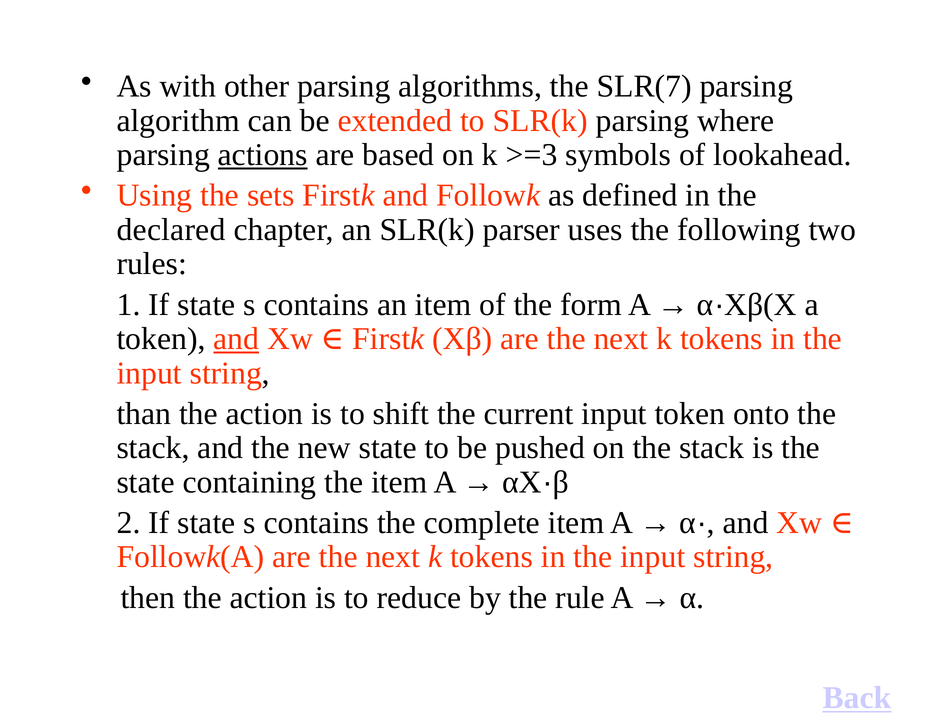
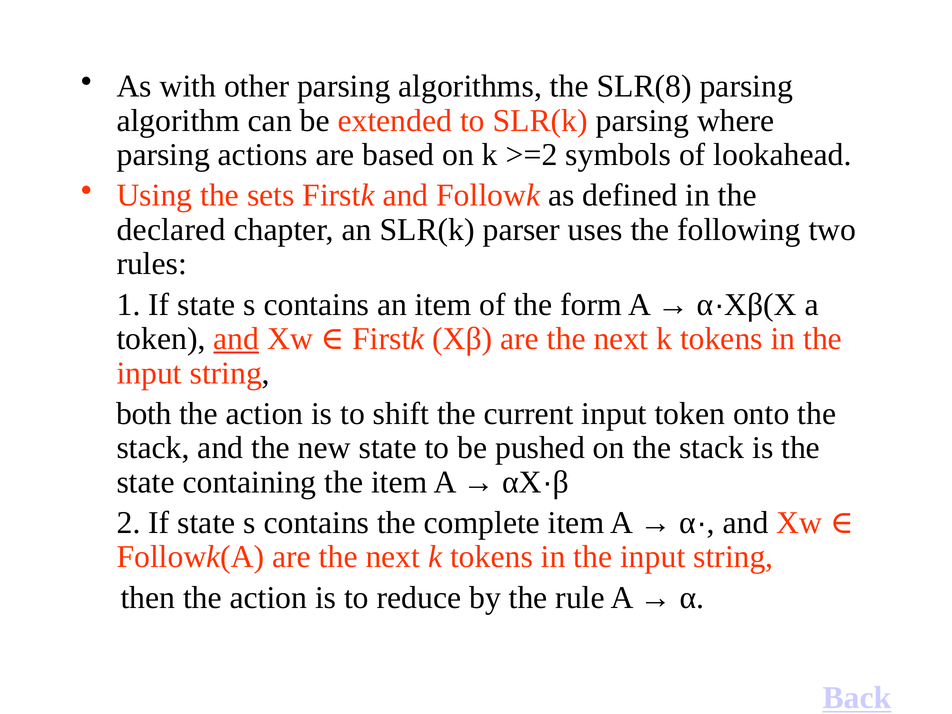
SLR(7: SLR(7 -> SLR(8 (644, 86)
actions underline: present -> none (263, 155)
>=3: >=3 -> >=2 (532, 155)
than: than -> both (144, 414)
